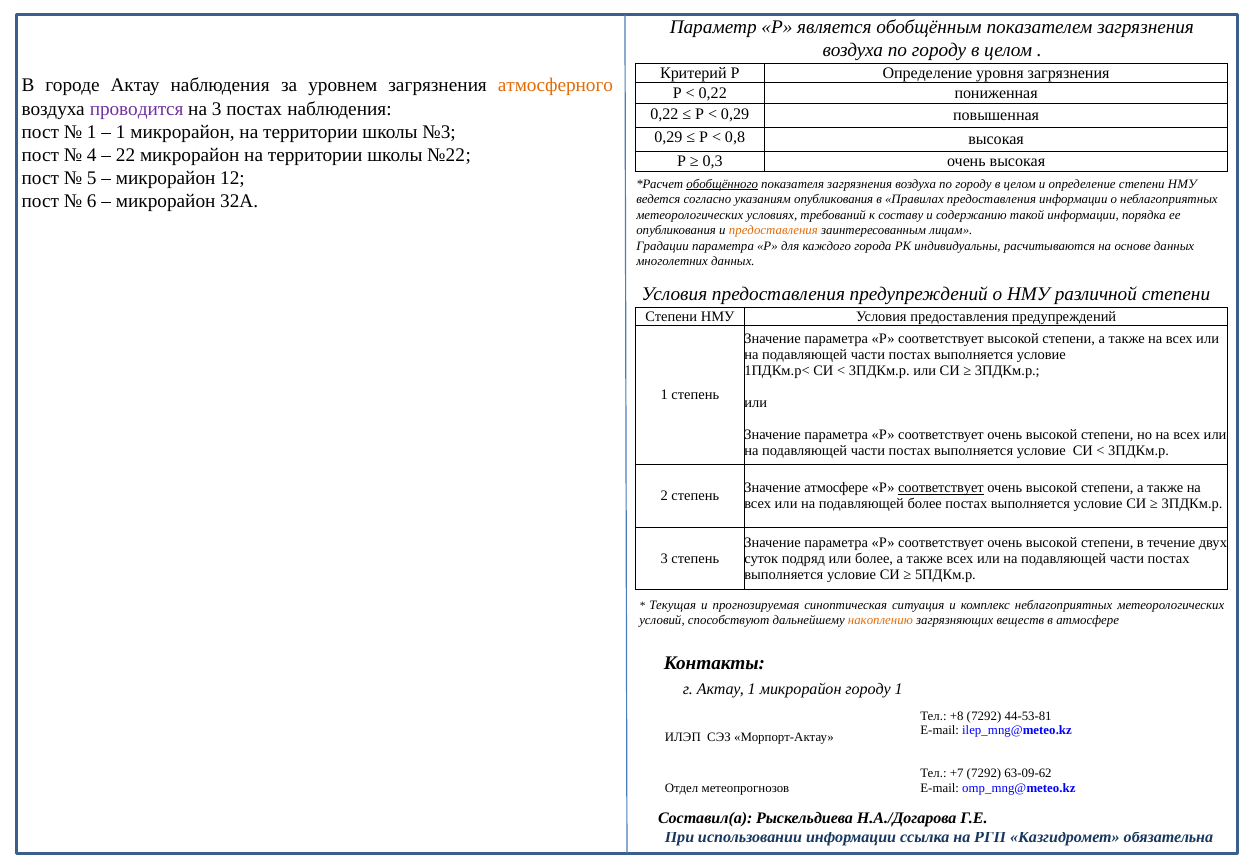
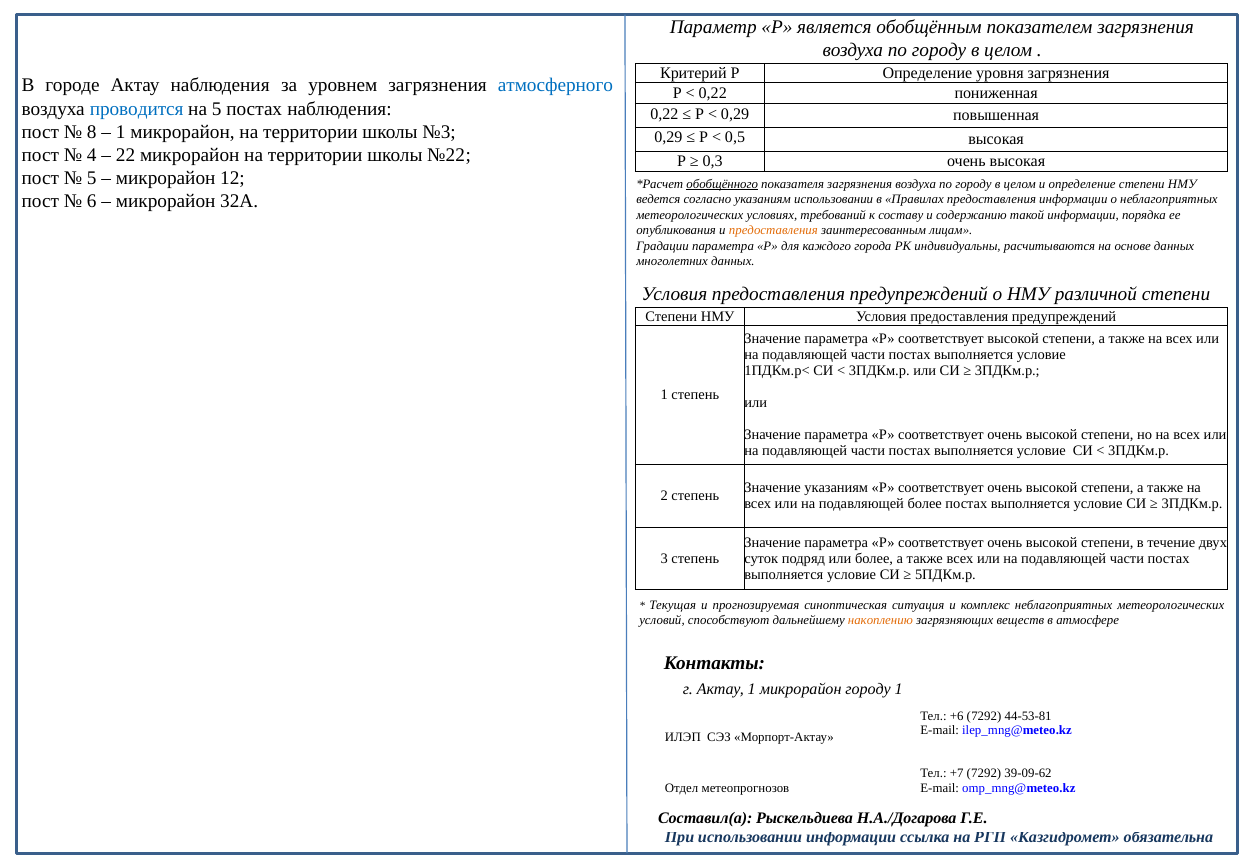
атмосферного colour: orange -> blue (555, 86)
проводится colour: purple -> blue (137, 109)
на 3: 3 -> 5 (217, 109)
1: 1 -> 8 (92, 132)
0,8: 0,8 -> 0,5 (735, 137)
указаниям опубликования: опубликования -> использовании (834, 200)
Значение атмосфере: атмосфере -> указаниям (836, 488)
соответствует underline: present -> none (941, 488)
+8: +8 -> +6 (957, 716)
63-09-62: 63-09-62 -> 39-09-62 (1028, 774)
